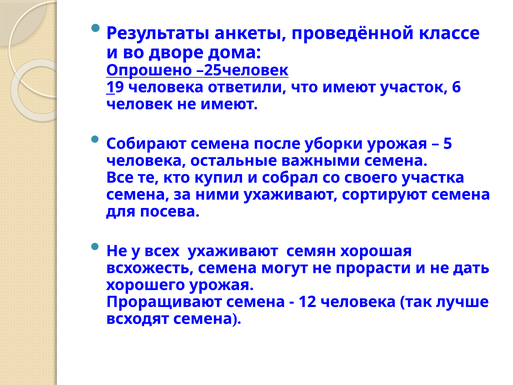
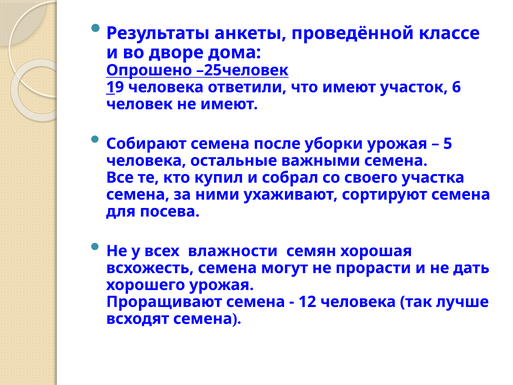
всех ухаживают: ухаживают -> влажности (233, 251)
